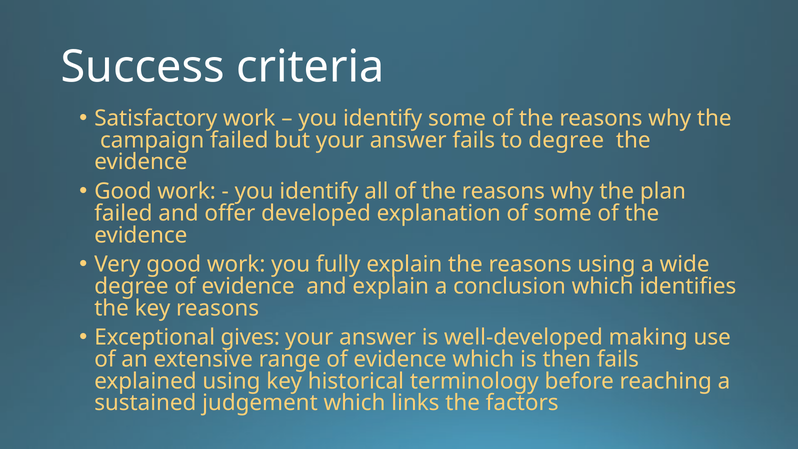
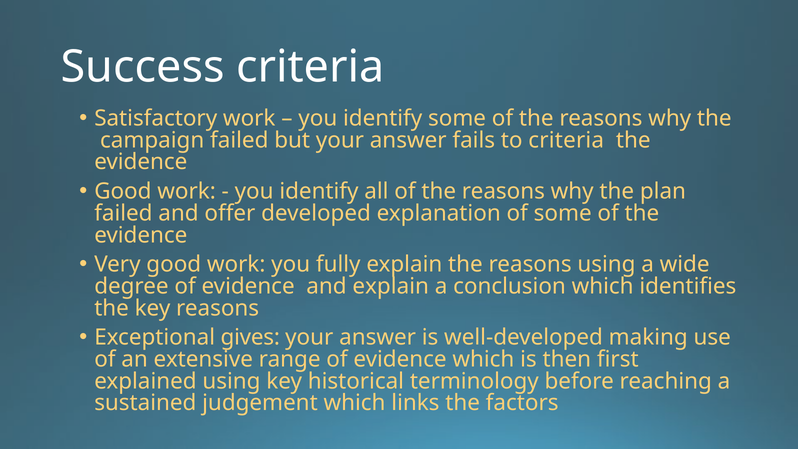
to degree: degree -> criteria (566, 140)
then fails: fails -> first (618, 359)
